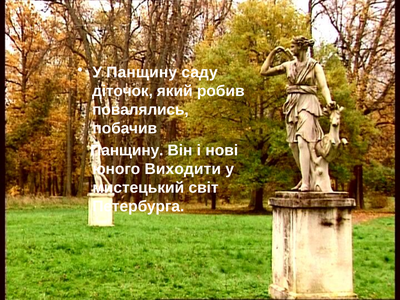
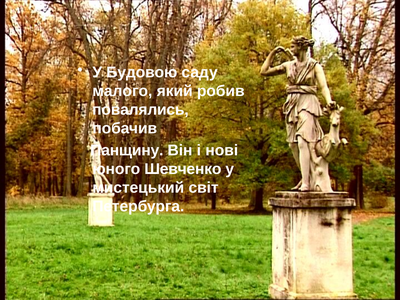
У Панщину: Панщину -> Будовою (142, 72)
діточок: діточок -> малого (122, 91)
Виходити: Виходити -> Шевченко (183, 169)
